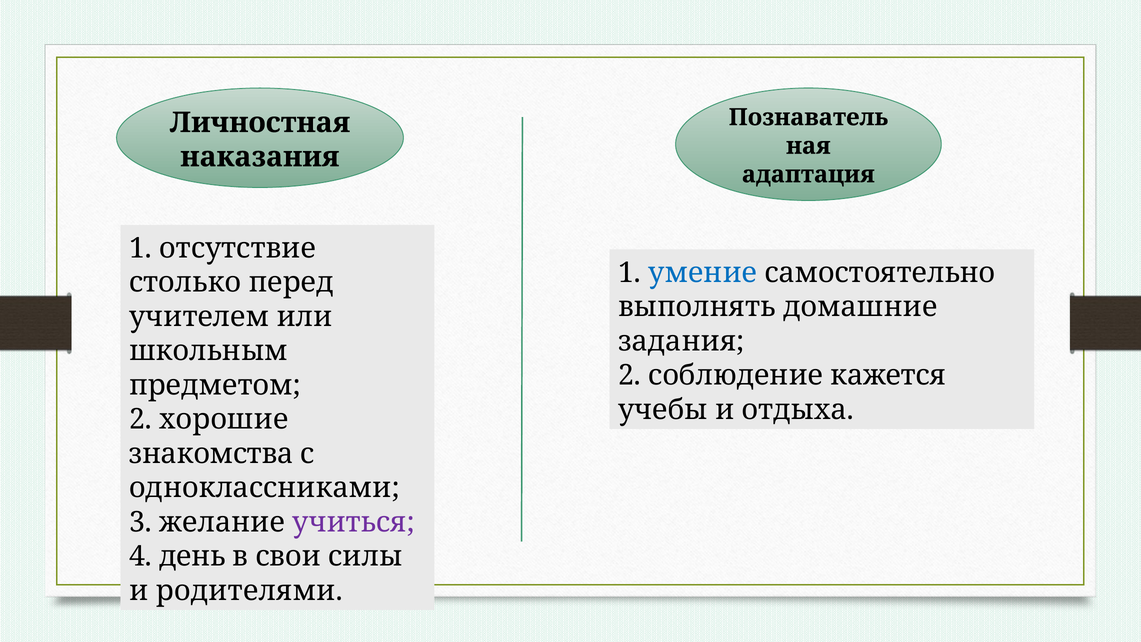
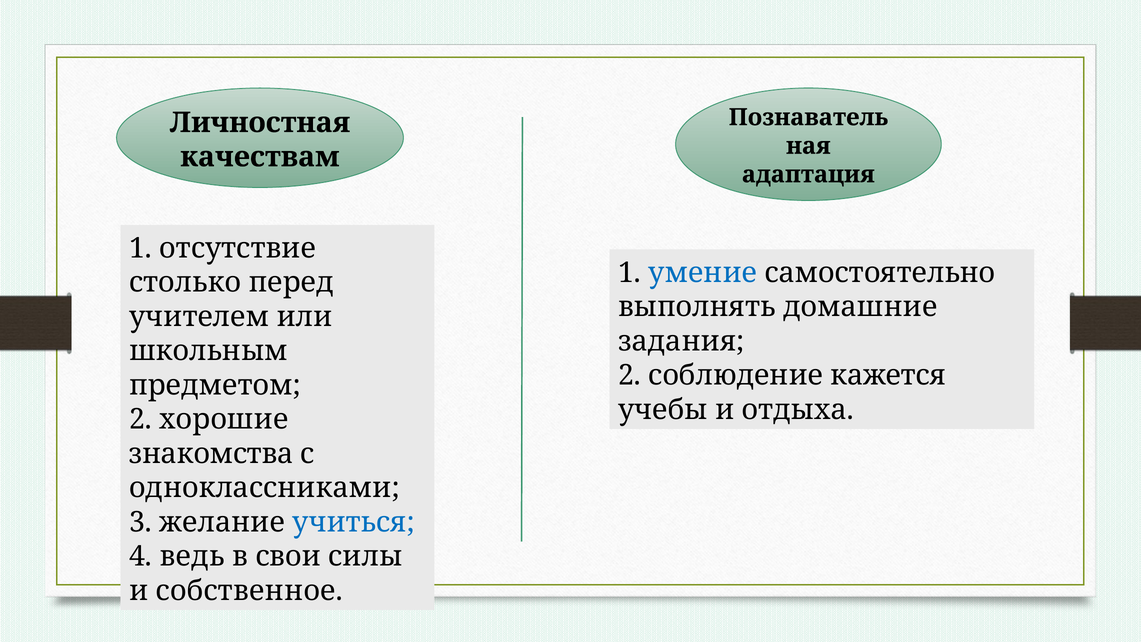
наказания: наказания -> качествам (260, 157)
учиться colour: purple -> blue (354, 522)
день: день -> ведь (192, 556)
родителями: родителями -> собственное (249, 590)
